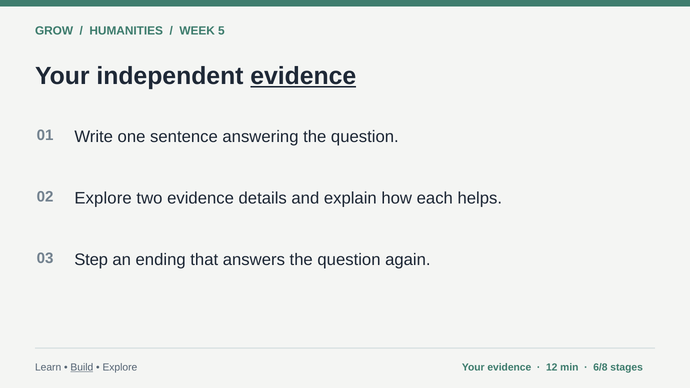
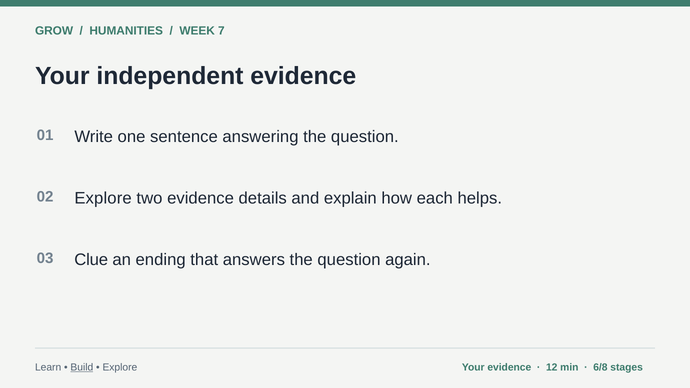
5: 5 -> 7 (221, 31)
evidence underline: present -> none (303, 76)
Step: Step -> Clue (91, 260)
